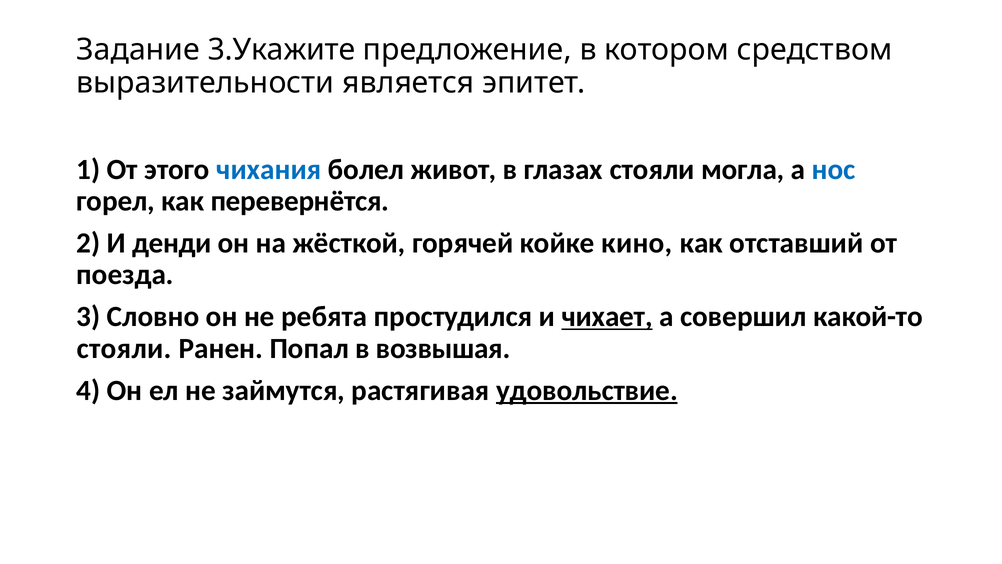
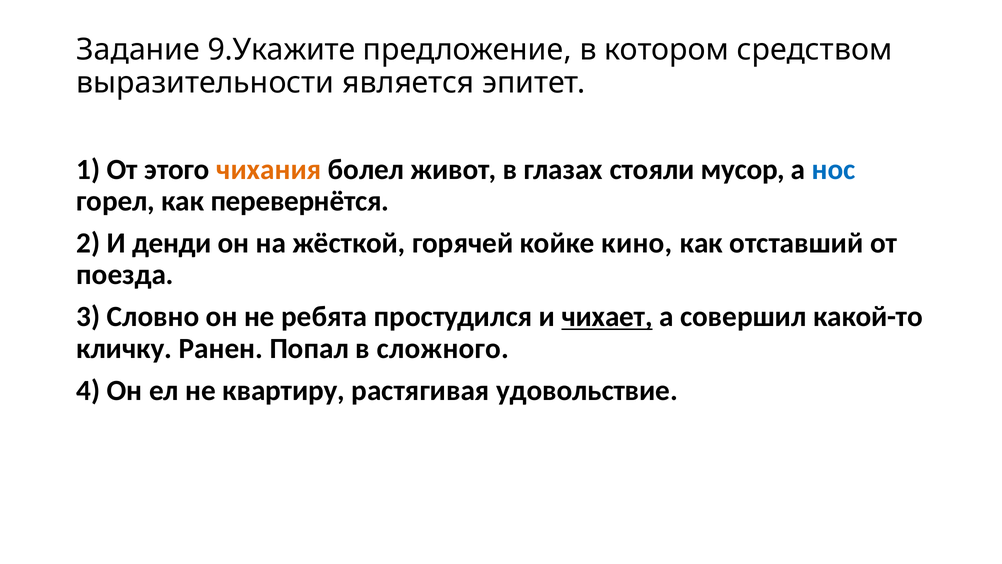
3.Укажите: 3.Укажите -> 9.Укажите (282, 50)
чихания colour: blue -> orange (269, 169)
могла: могла -> мусор (743, 169)
стояли: стояли -> кличку (124, 348)
возвышая: возвышая -> сложного (443, 348)
займутся: займутся -> квартиру (284, 390)
удовольствие underline: present -> none (587, 390)
